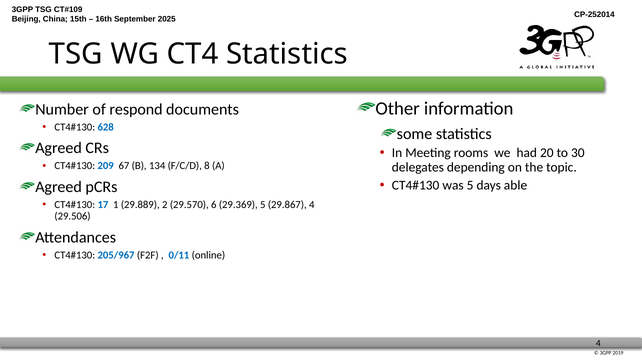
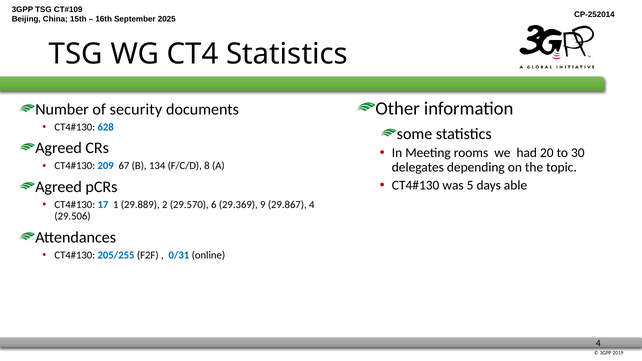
respond: respond -> security (136, 109)
29.369 5: 5 -> 9 (263, 205)
205/967: 205/967 -> 205/255 (116, 255)
0/11: 0/11 -> 0/31 (179, 255)
